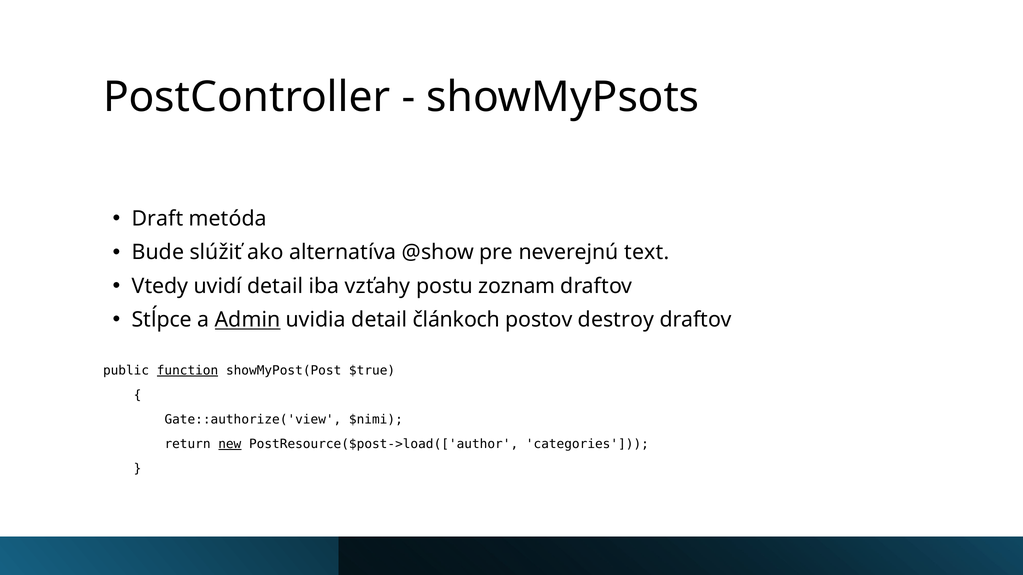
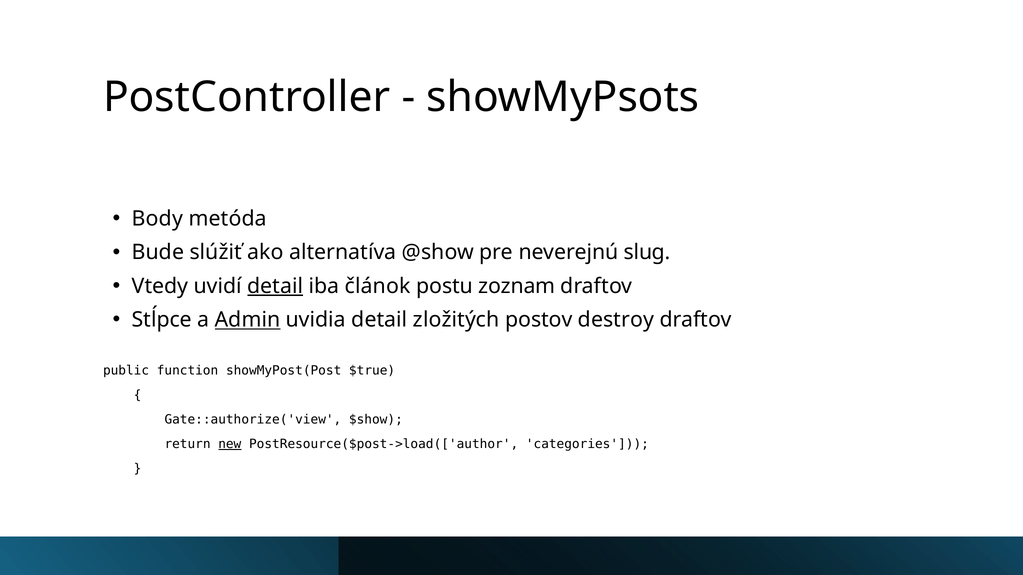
Draft: Draft -> Body (157, 219)
text: text -> slug (647, 253)
detail underline: none -> present (275, 286)
vzťahy: vzťahy -> článok (378, 286)
článkoch: článkoch -> zložitých (456, 320)
function underline: present -> none (188, 371)
$nimi: $nimi -> $show (376, 420)
